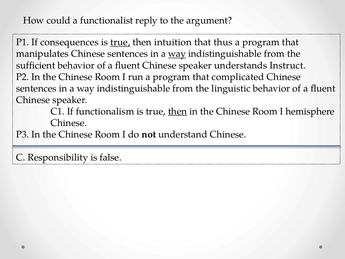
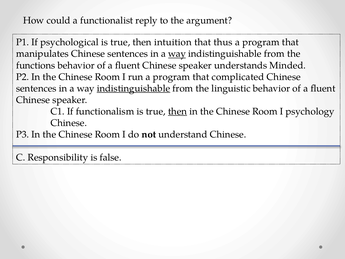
consequences: consequences -> psychological (70, 42)
true underline: present -> none (120, 42)
sufficient: sufficient -> functions (36, 65)
Instruct: Instruct -> Minded (288, 65)
indistinguishable underline: none -> present (133, 88)
hemisphere: hemisphere -> psychology (310, 111)
